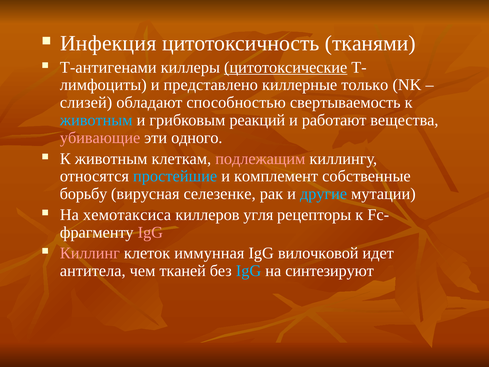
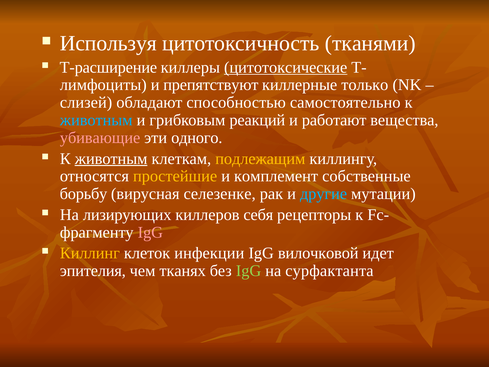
Инфекция: Инфекция -> Используя (108, 43)
Т-антигенами: Т-антигенами -> Т-расширение (108, 67)
представлено: представлено -> препятствуют (211, 85)
свертываемость: свертываемость -> самостоятельно (345, 102)
животным underline: none -> present (111, 159)
подлежащим colour: pink -> yellow (260, 159)
простейшие colour: light blue -> yellow (175, 176)
хемотаксиса: хемотаксиса -> лизирующих (127, 215)
угля: угля -> себя (258, 215)
Киллинг colour: pink -> yellow (90, 253)
иммунная: иммунная -> инфекции (209, 253)
антитела: антитела -> эпителия (93, 271)
тканей: тканей -> тканях (183, 271)
IgG colour: light blue -> light green (249, 271)
синтезируют: синтезируют -> сурфактанта (329, 271)
